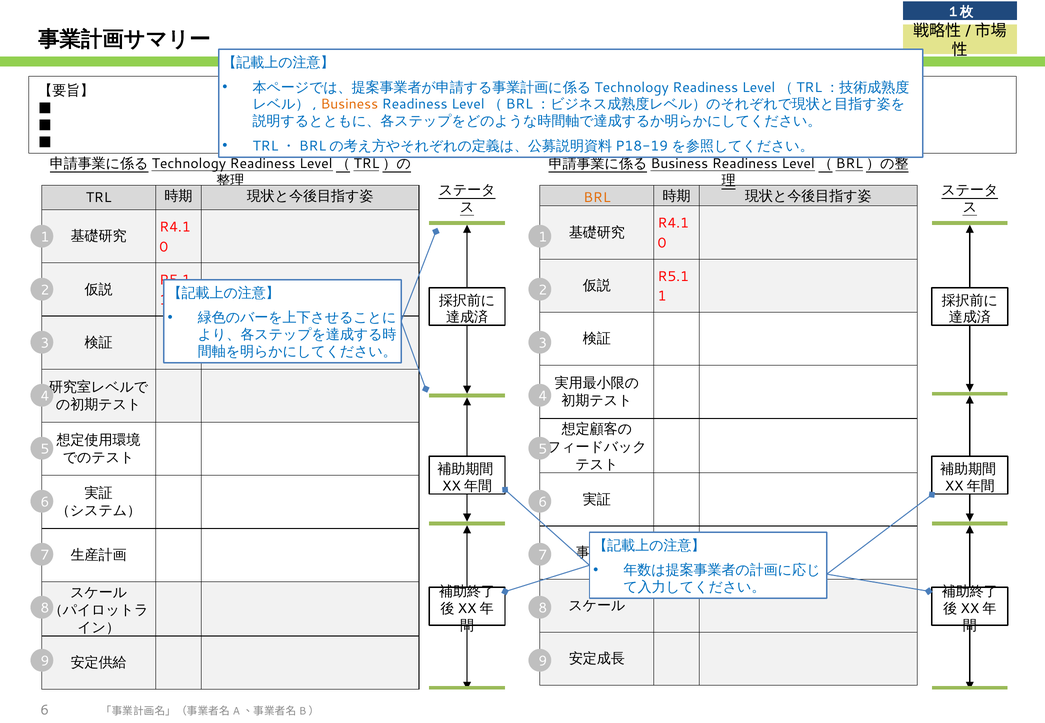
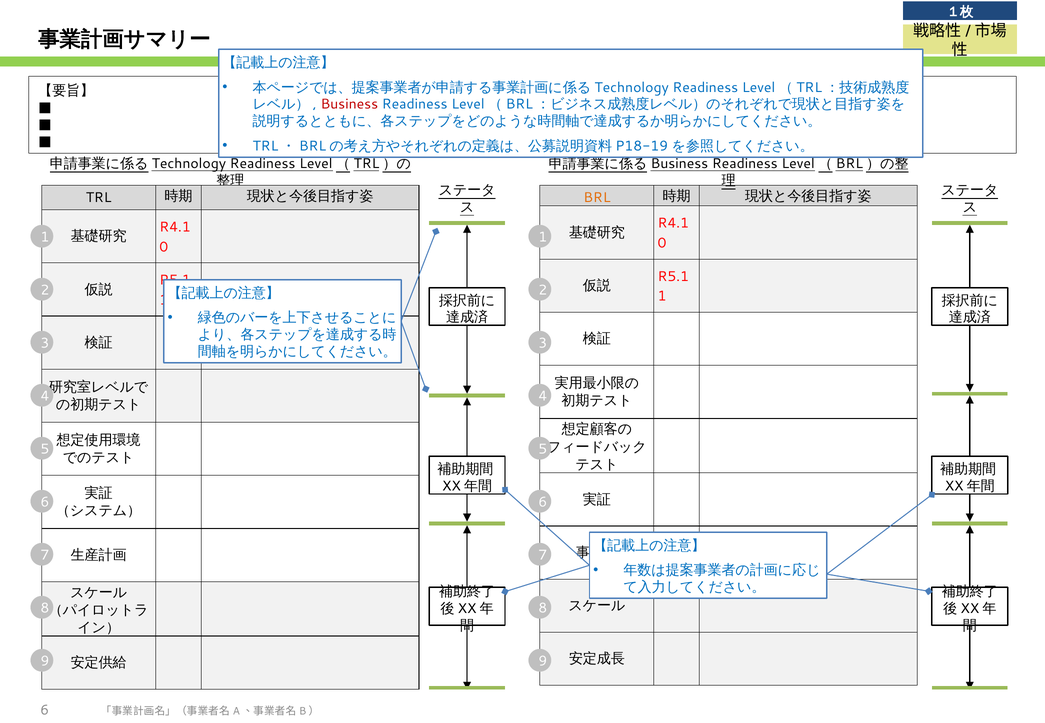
Business colour: orange -> red (349, 104)
